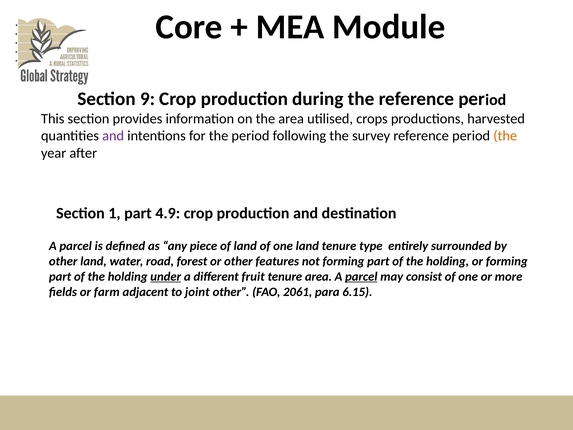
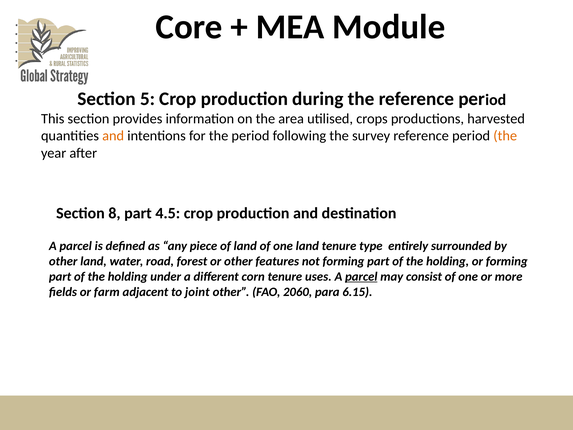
9: 9 -> 5 (148, 99)
and colour: purple -> orange (113, 136)
1: 1 -> 8 (114, 213)
4.9: 4.9 -> 4.5 (168, 213)
under underline: present -> none (166, 276)
fruit: fruit -> corn (253, 276)
tenure area: area -> uses (318, 276)
2061: 2061 -> 2060 (298, 292)
